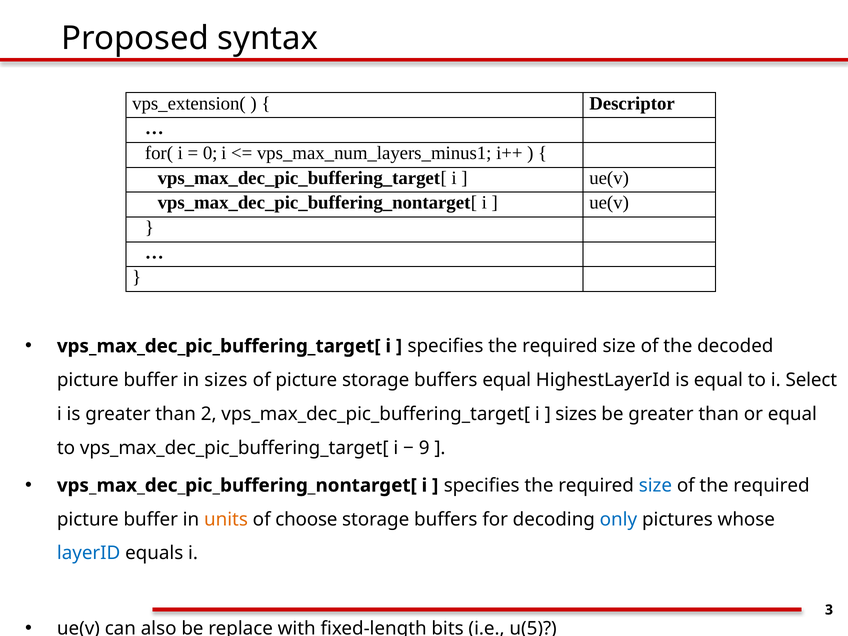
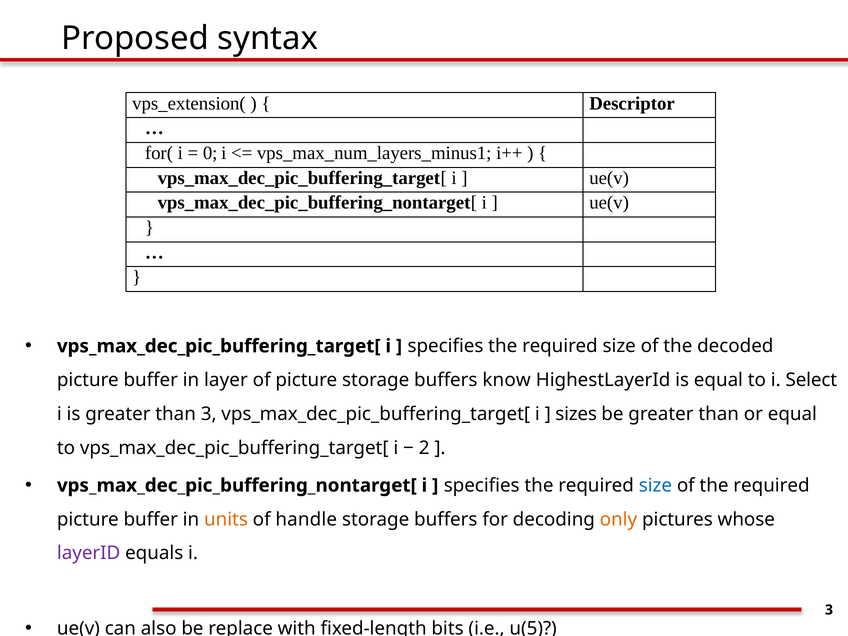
in sizes: sizes -> layer (226, 380)
buffers equal: equal -> know (507, 380)
than 2: 2 -> 3 (209, 414)
9: 9 -> 2 (424, 448)
choose: choose -> handle (306, 519)
only colour: blue -> orange (618, 519)
layerID colour: blue -> purple (89, 553)
